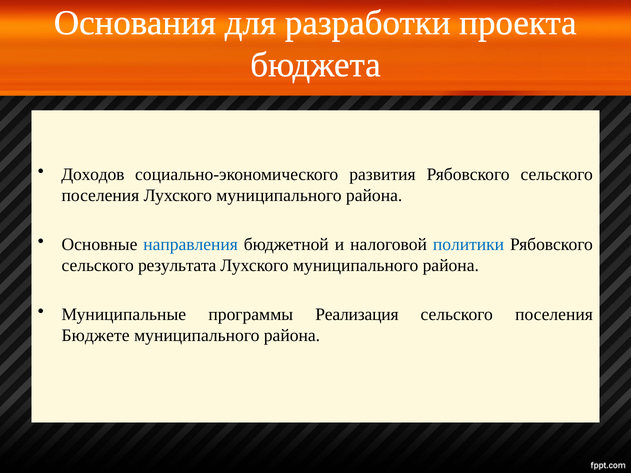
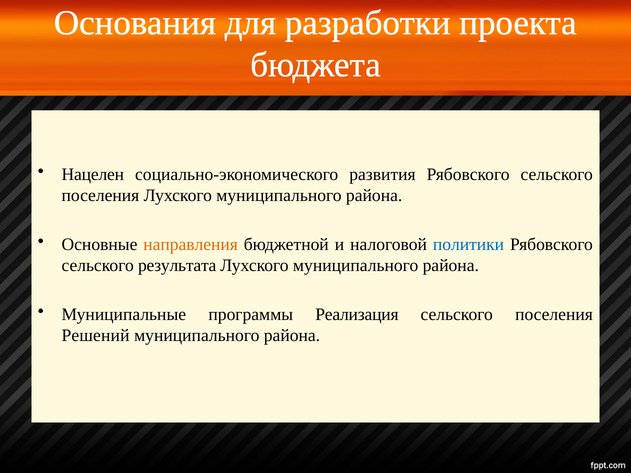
Доходов: Доходов -> Нацелен (93, 174)
направления colour: blue -> orange (191, 245)
Бюджете: Бюджете -> Решений (96, 336)
